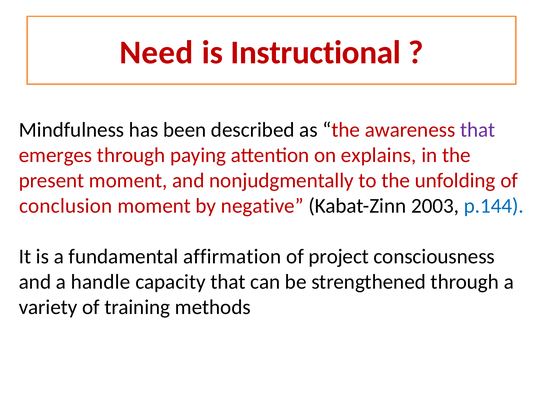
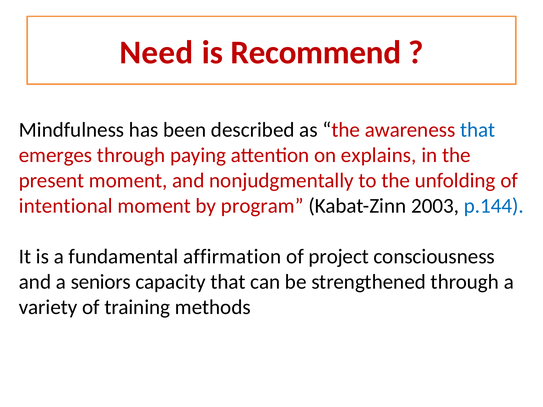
Instructional: Instructional -> Recommend (316, 53)
that colour: purple -> blue (478, 130)
conclusion: conclusion -> intentional (66, 206)
negative: negative -> program (262, 206)
handle: handle -> seniors (101, 282)
